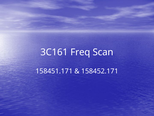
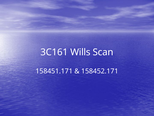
Freq: Freq -> Wills (80, 52)
